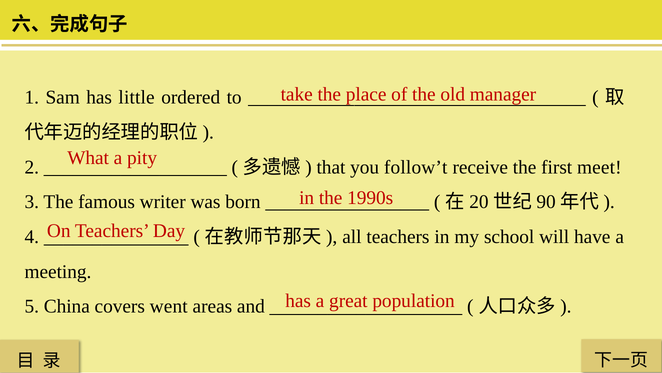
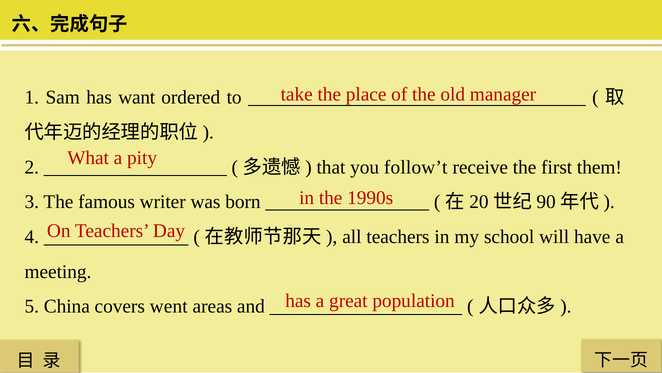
little: little -> want (137, 97)
meet: meet -> them (599, 167)
